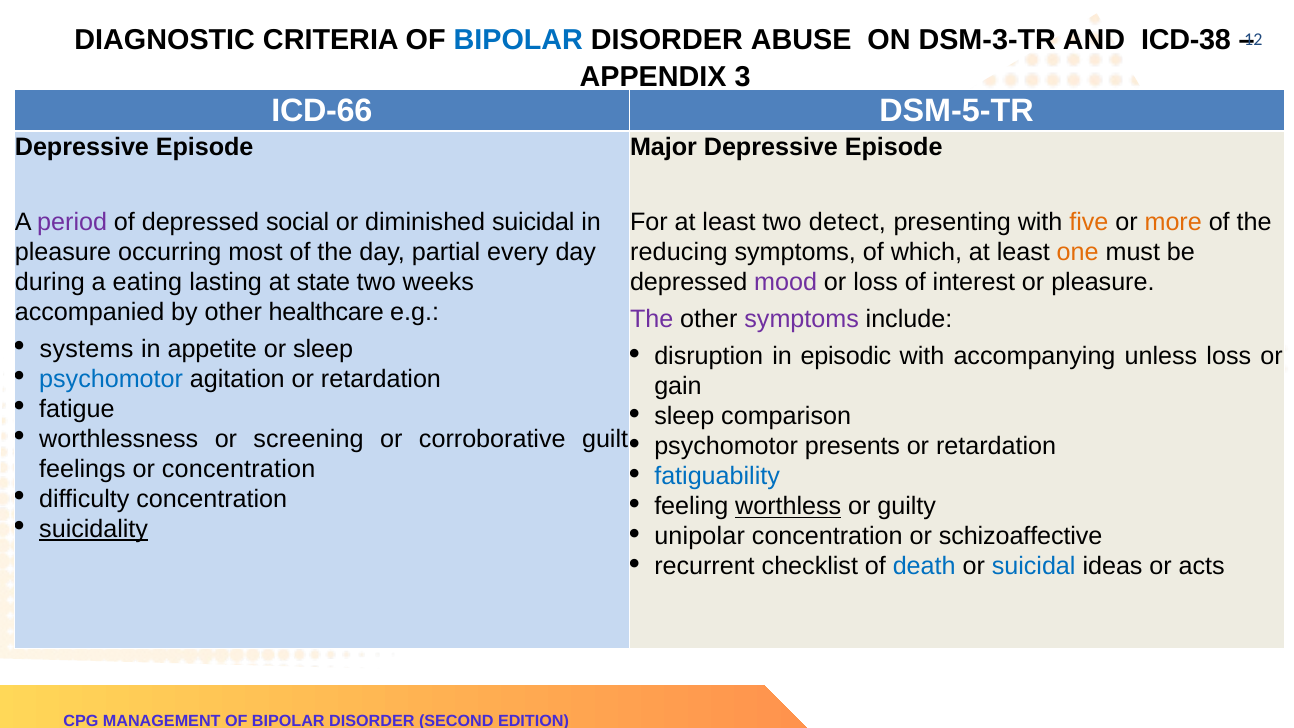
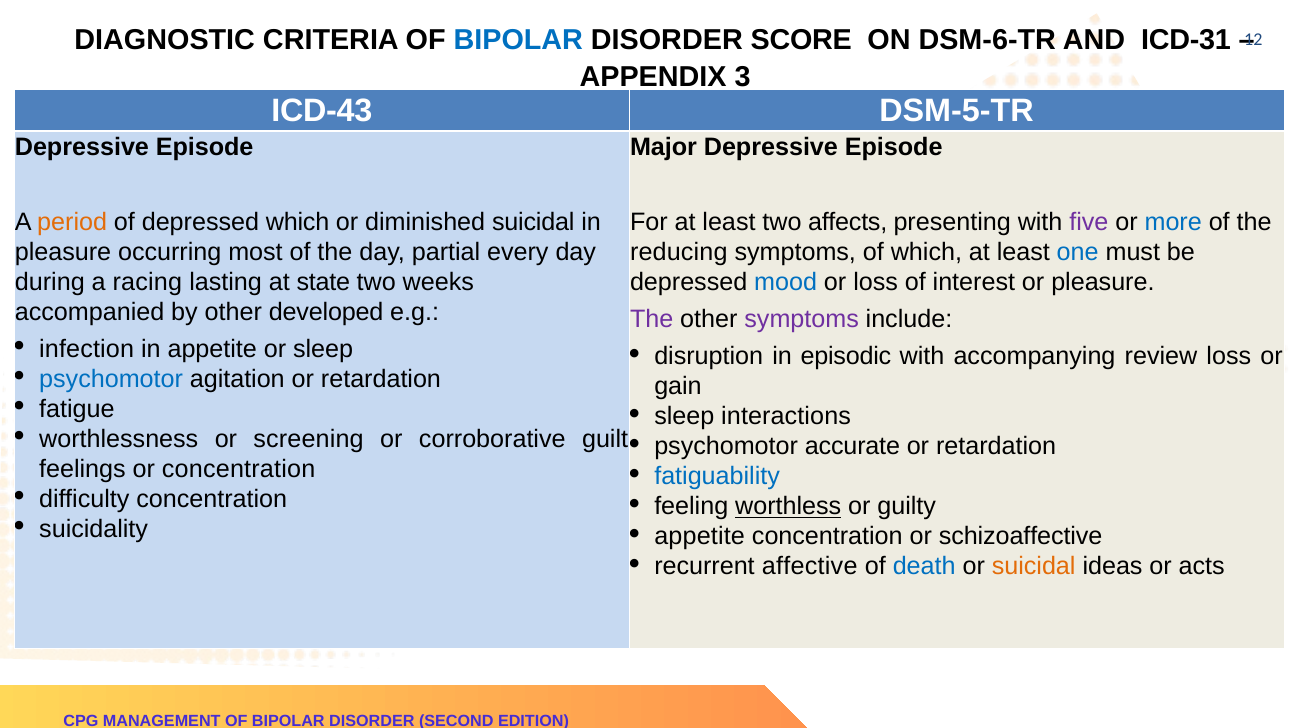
ABUSE: ABUSE -> SCORE (801, 40)
DSM-3-TR: DSM-3-TR -> DSM-6-TR (987, 40)
ICD-38: ICD-38 -> ICD-31 (1186, 40)
ICD-66: ICD-66 -> ICD-43 (322, 111)
period colour: purple -> orange (72, 222)
depressed social: social -> which (298, 222)
detect: detect -> affects (848, 222)
five colour: orange -> purple (1089, 222)
more colour: orange -> blue (1173, 222)
one colour: orange -> blue (1078, 252)
eating: eating -> racing (147, 282)
mood colour: purple -> blue (786, 282)
healthcare: healthcare -> developed (326, 312)
systems: systems -> infection (87, 349)
unless: unless -> review (1161, 356)
comparison: comparison -> interactions (786, 416)
presents: presents -> accurate (852, 446)
suicidality underline: present -> none (94, 529)
unipolar: unipolar -> appetite (700, 536)
checklist: checklist -> affective (810, 566)
suicidal colour: blue -> orange (1034, 566)
